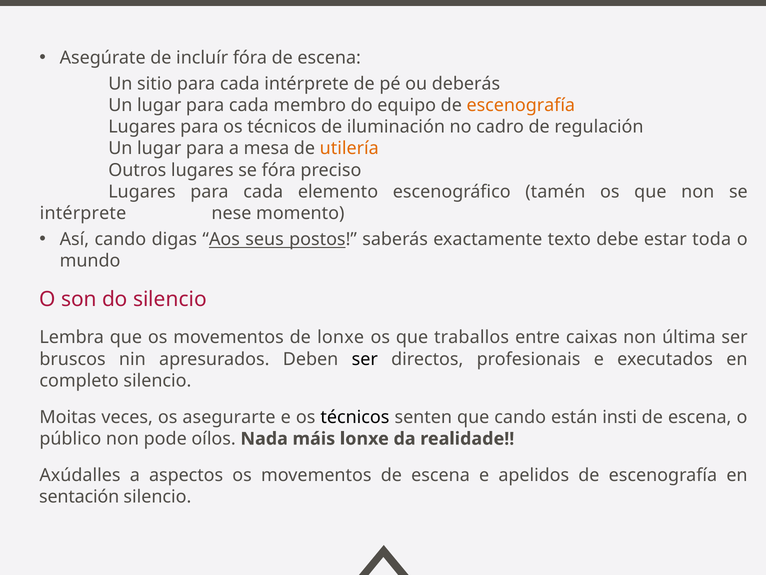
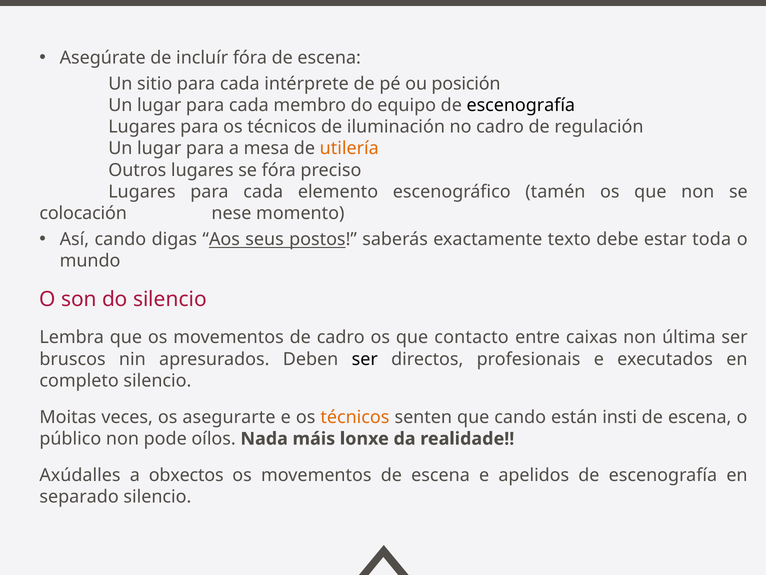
deberás: deberás -> posición (466, 84)
escenografía colour: orange -> black (521, 105)
intérprete: intérprete -> colocación (83, 213)
de lonxe: lonxe -> cadro (341, 337)
traballos: traballos -> contacto (472, 337)
técnicos colour: black -> orange (355, 417)
aspectos: aspectos -> obxectos (186, 475)
sentación: sentación -> separado (79, 496)
